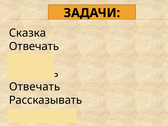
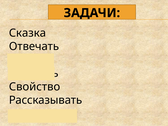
Отвечать: Отвечать -> Свойство (35, 87)
